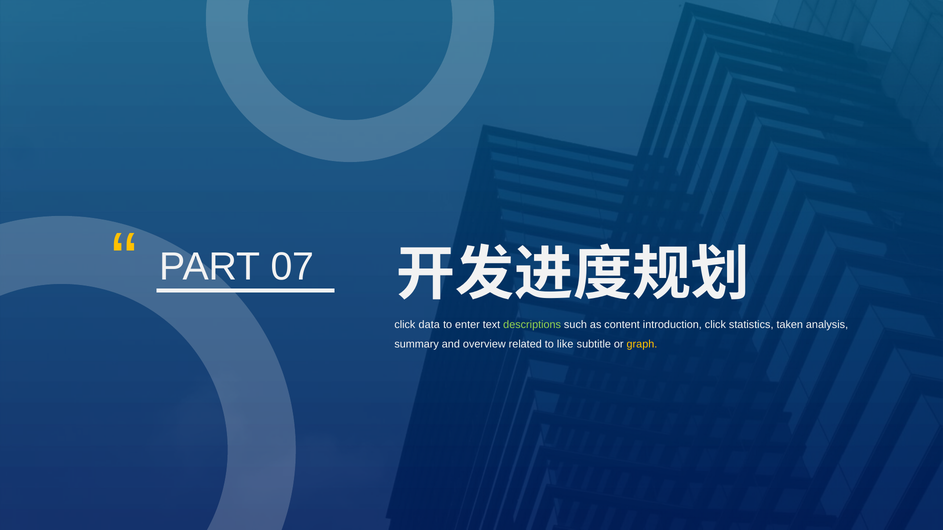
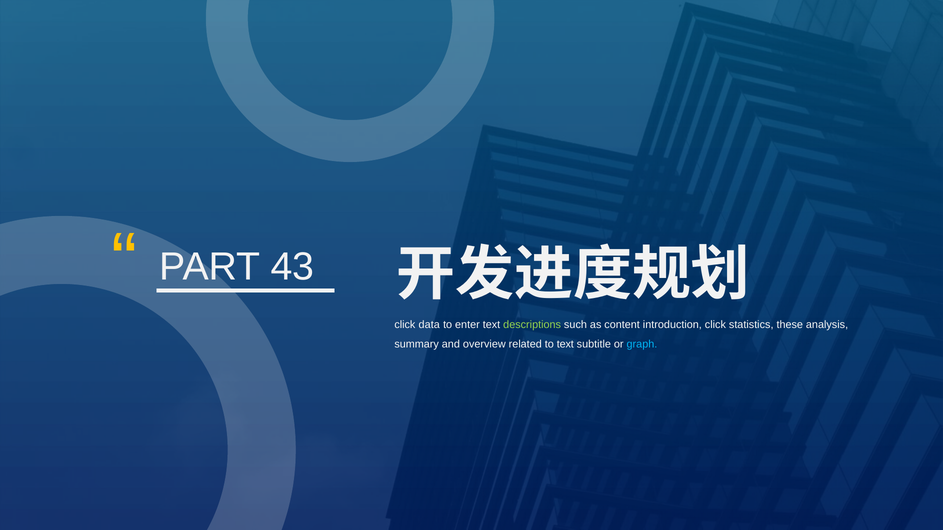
07: 07 -> 43 (292, 267)
taken: taken -> these (790, 325)
to like: like -> text (565, 344)
graph colour: yellow -> light blue (642, 344)
